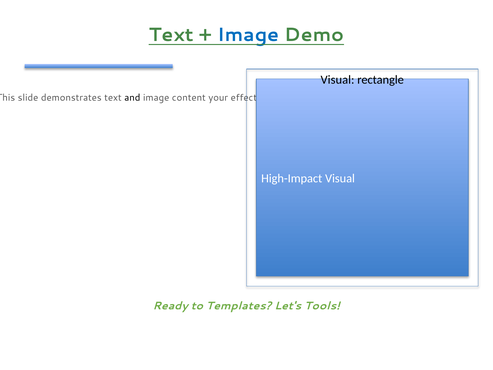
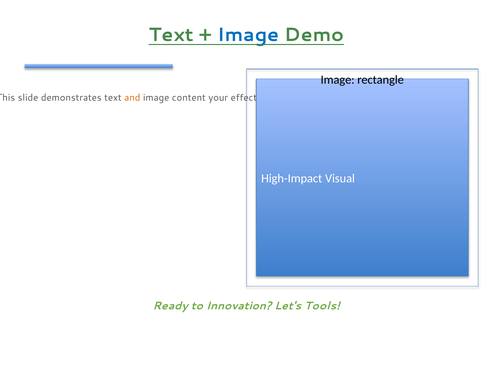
Visual: Visual -> Image (338, 80)
and colour: black -> orange (132, 98)
Templates: Templates -> Innovation (239, 306)
